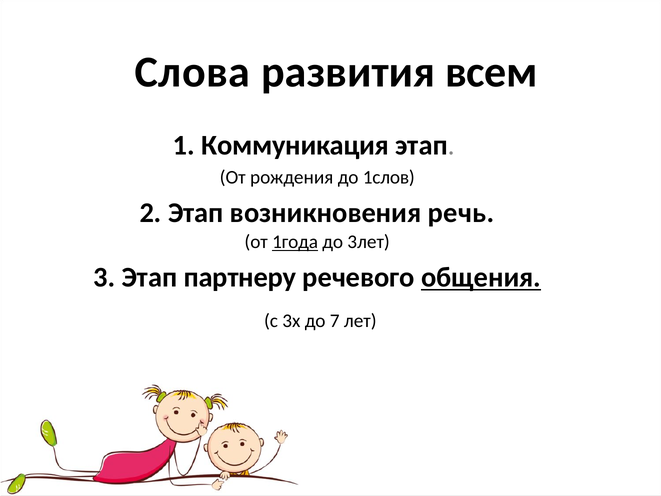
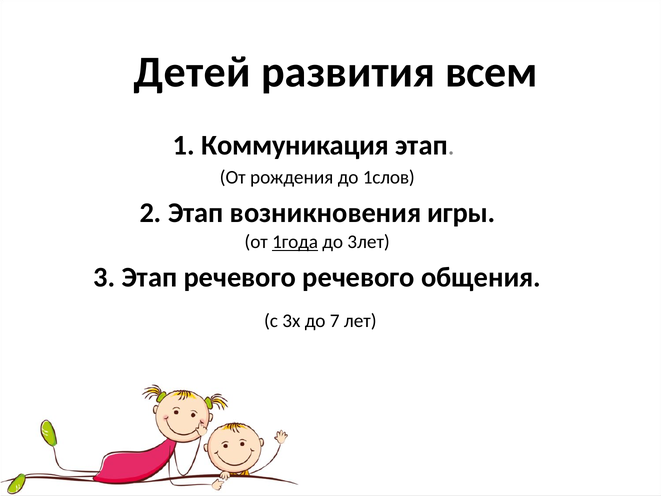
Слова: Слова -> Детей (192, 72)
речь: речь -> игры (461, 213)
Этап партнеру: партнеру -> речевого (240, 277)
общения underline: present -> none (481, 277)
